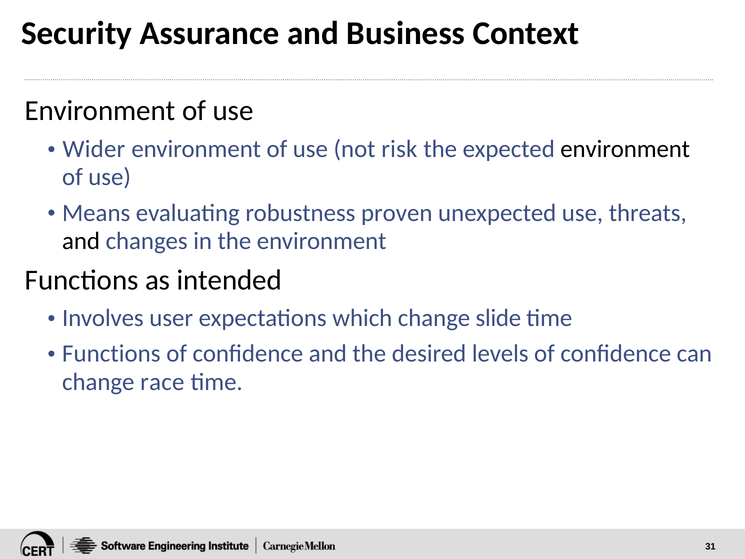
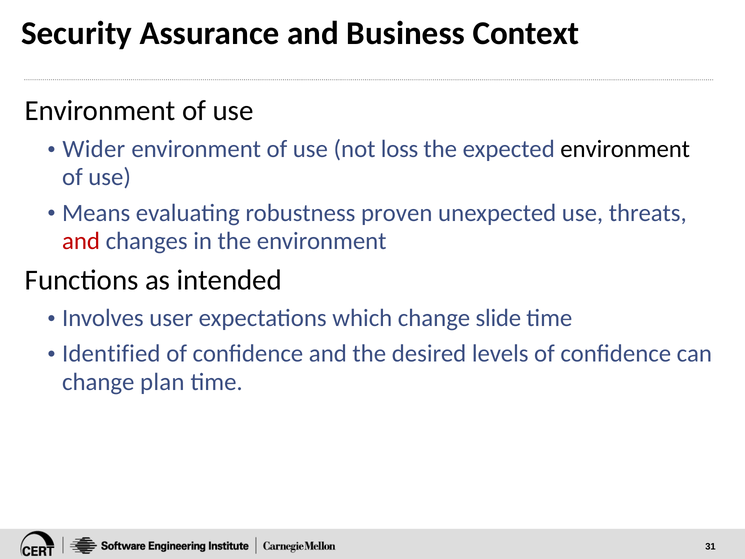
risk: risk -> loss (400, 149)
and colour: black -> red (81, 241)
Functions: Functions -> Identified (111, 353)
race: race -> plan (162, 382)
